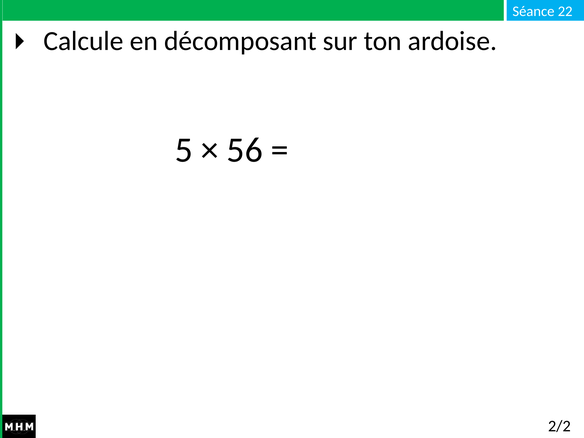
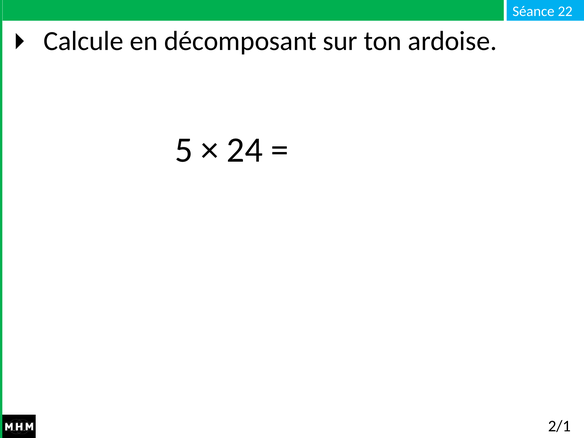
56: 56 -> 24 (245, 150)
2/2: 2/2 -> 2/1 (559, 426)
